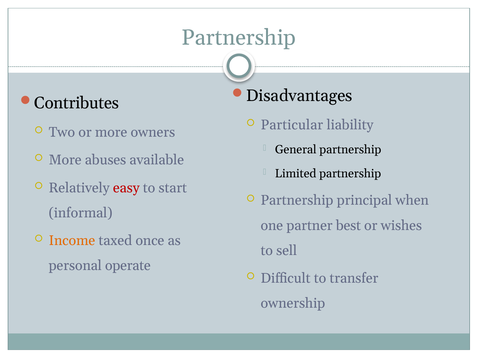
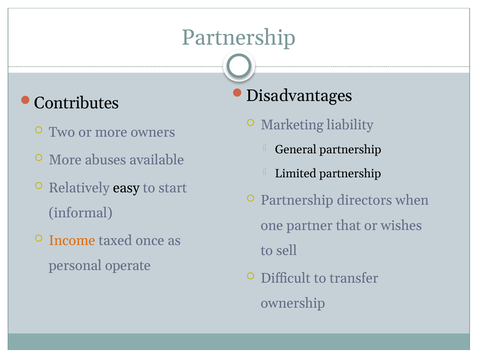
Particular: Particular -> Marketing (292, 125)
easy colour: red -> black (126, 188)
principal: principal -> directors (364, 201)
best: best -> that (348, 226)
